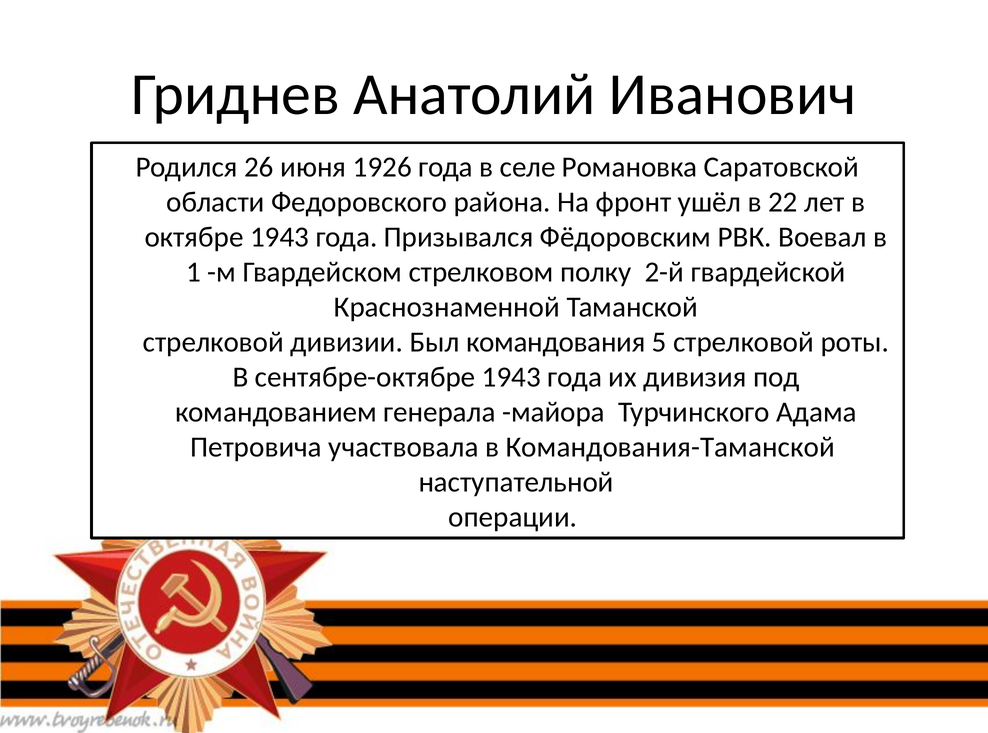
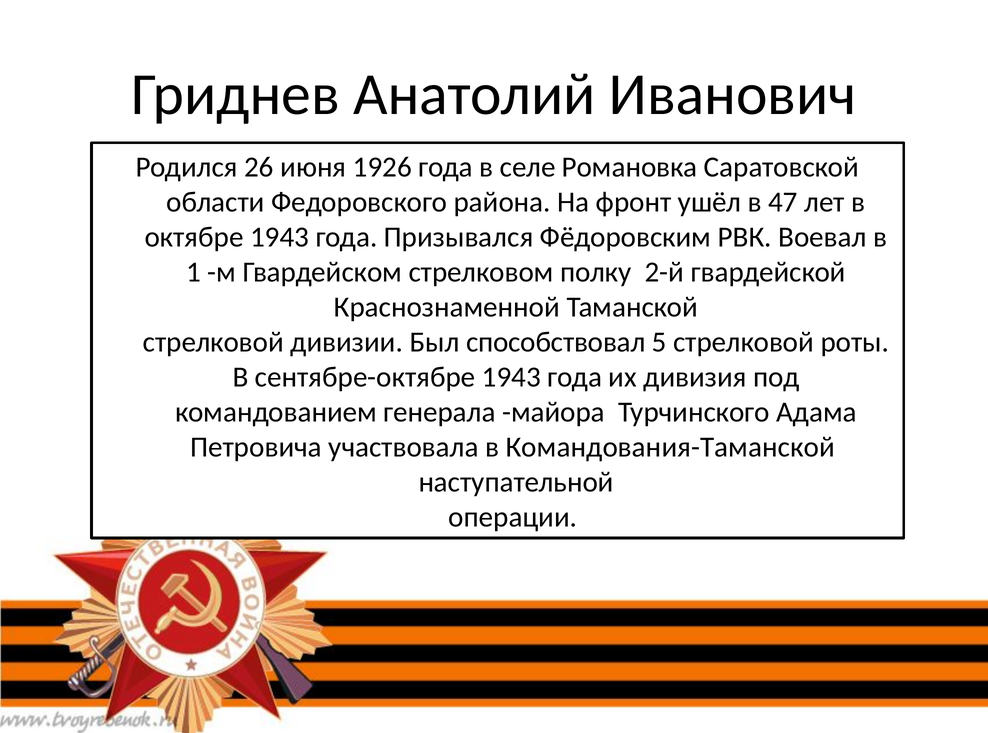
22: 22 -> 47 (783, 202)
командования: командования -> способствовал (556, 342)
